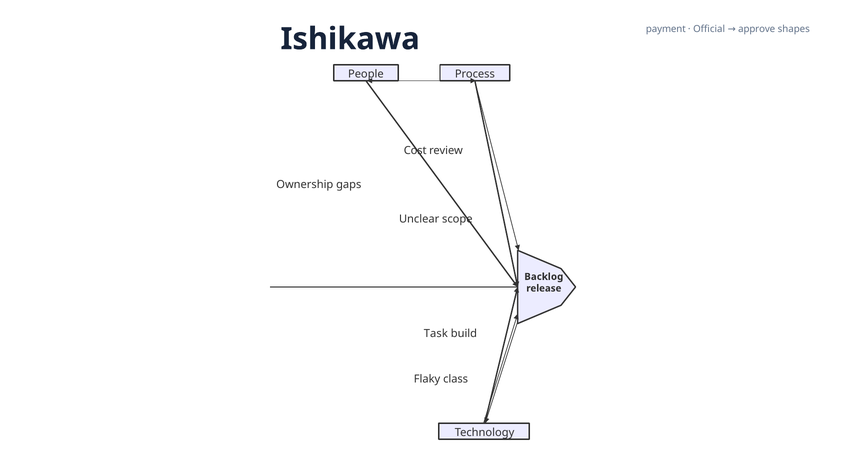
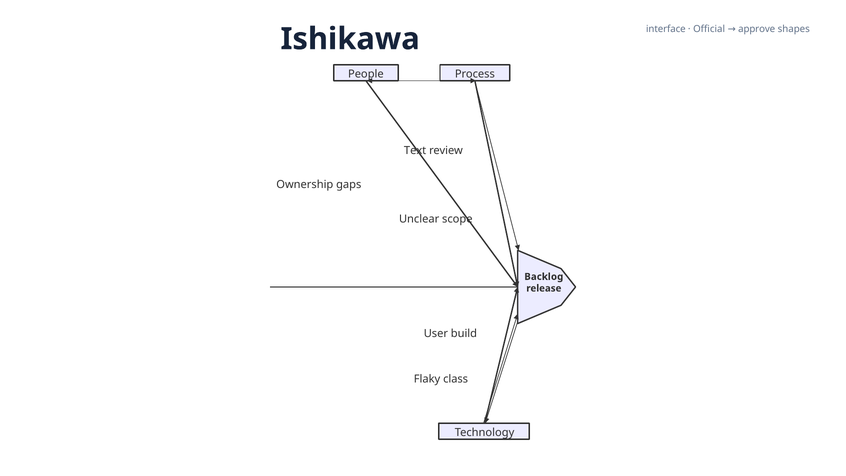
payment: payment -> interface (666, 29)
Cost: Cost -> Text (415, 150)
Task: Task -> User (436, 333)
